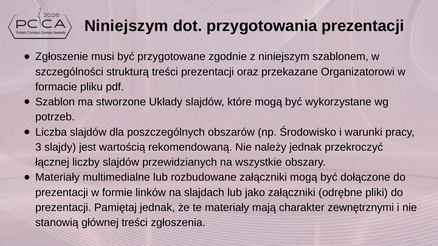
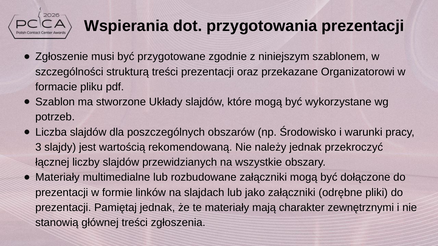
Niniejszym: Niniejszym -> Wspierania (126, 26)
